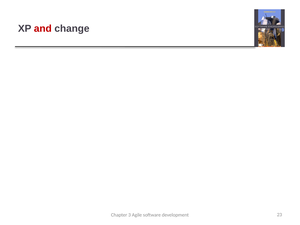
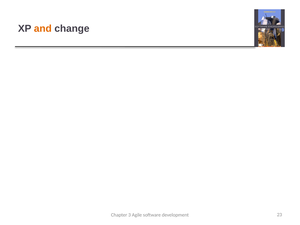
and colour: red -> orange (43, 28)
